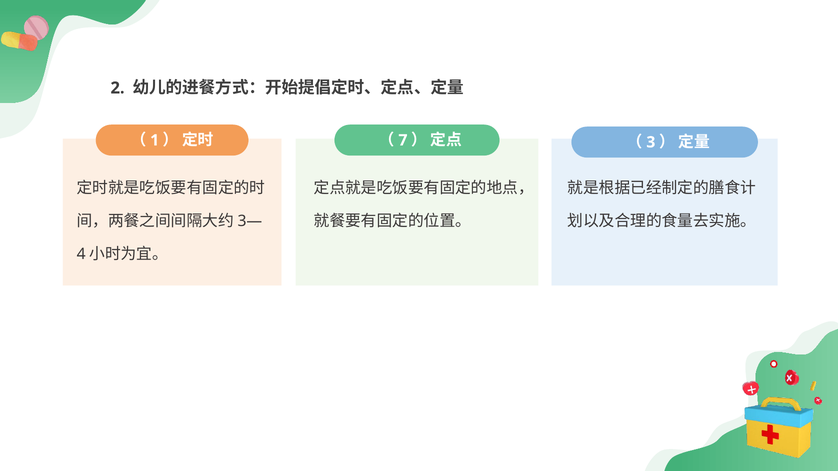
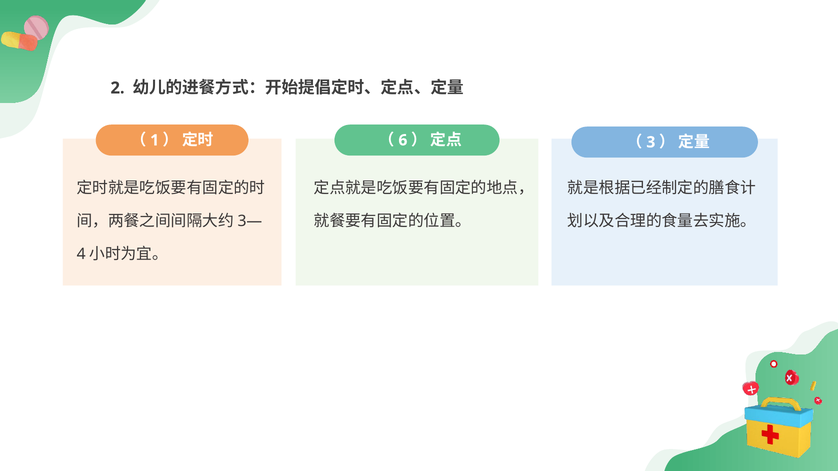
7: 7 -> 6 (403, 140)
